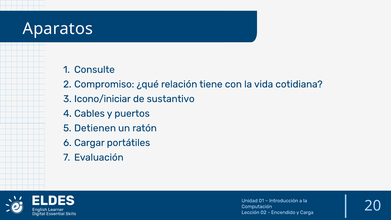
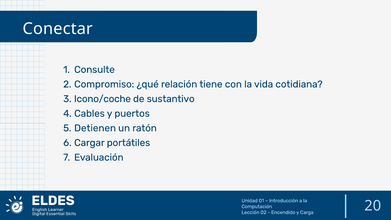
Aparatos: Aparatos -> Conectar (58, 29)
Icono/iniciar: Icono/iniciar -> Icono/coche (102, 99)
